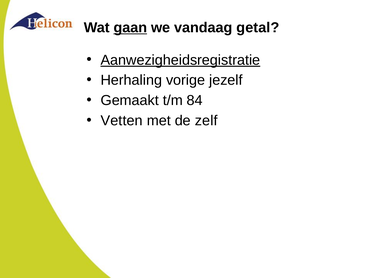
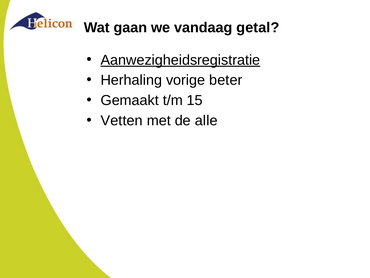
gaan underline: present -> none (130, 28)
jezelf: jezelf -> beter (226, 80)
84: 84 -> 15 (195, 100)
zelf: zelf -> alle (206, 120)
